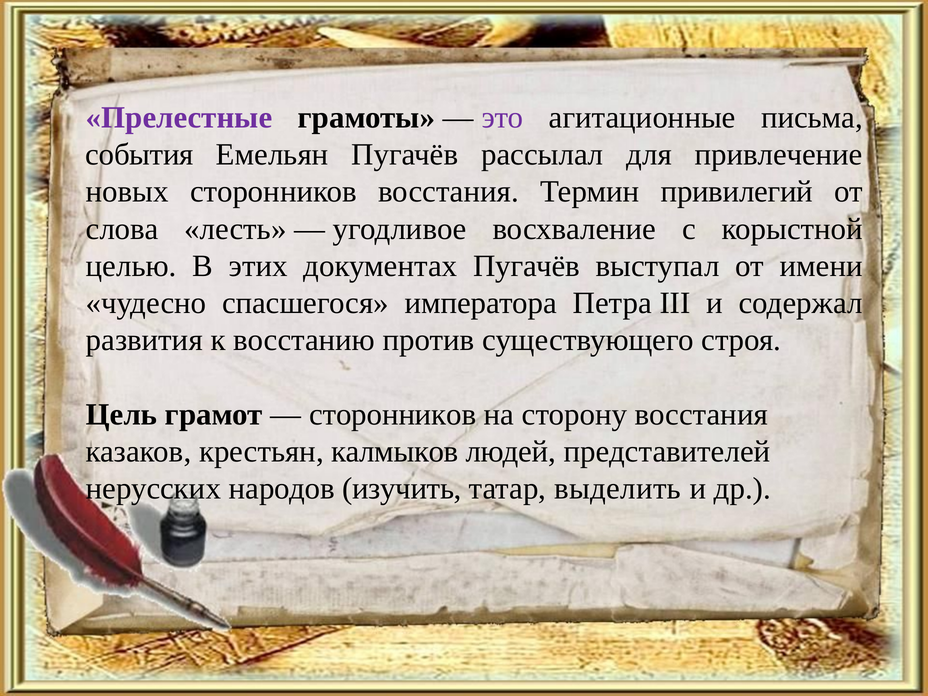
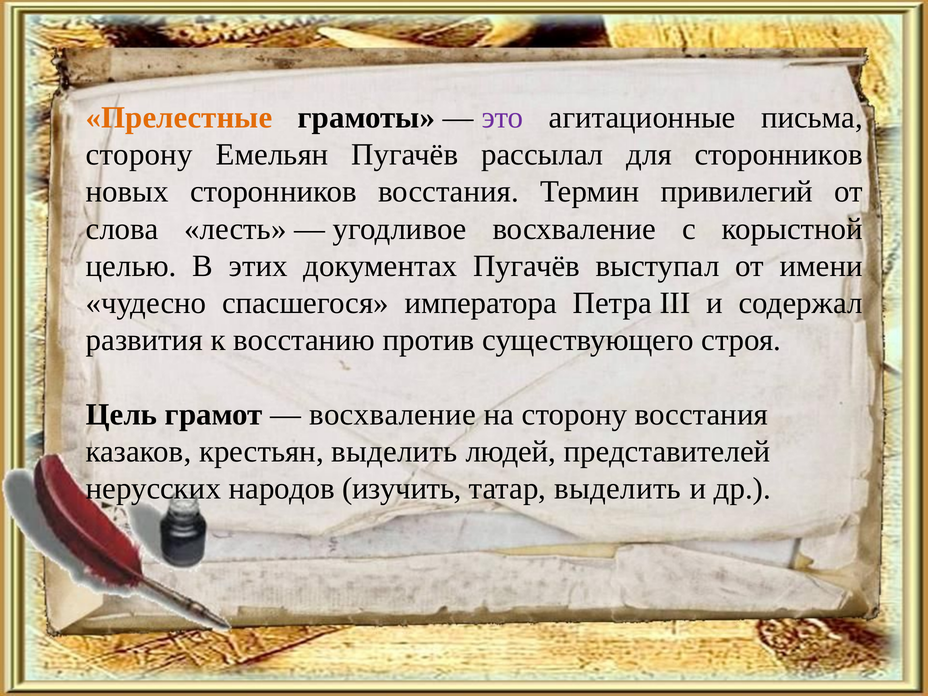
Прелестные colour: purple -> orange (179, 118)
события: события -> сторону (139, 155)
для привлечение: привлечение -> сторонников (779, 155)
сторонников: сторонников -> восхваление (392, 414)
крестьян калмыков: калмыков -> выделить (395, 452)
